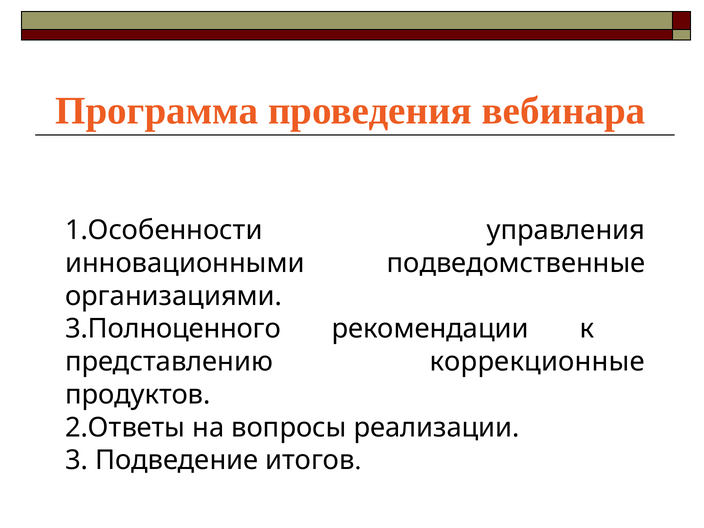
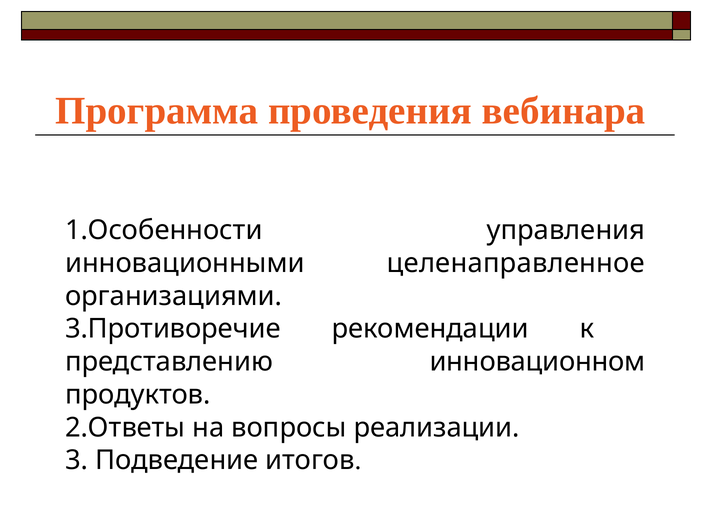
подведомственные: подведомственные -> целенаправленное (516, 263)
3.Полноценного: 3.Полноценного -> 3.Противоречие (173, 329)
коррекционные: коррекционные -> инновационном (537, 362)
